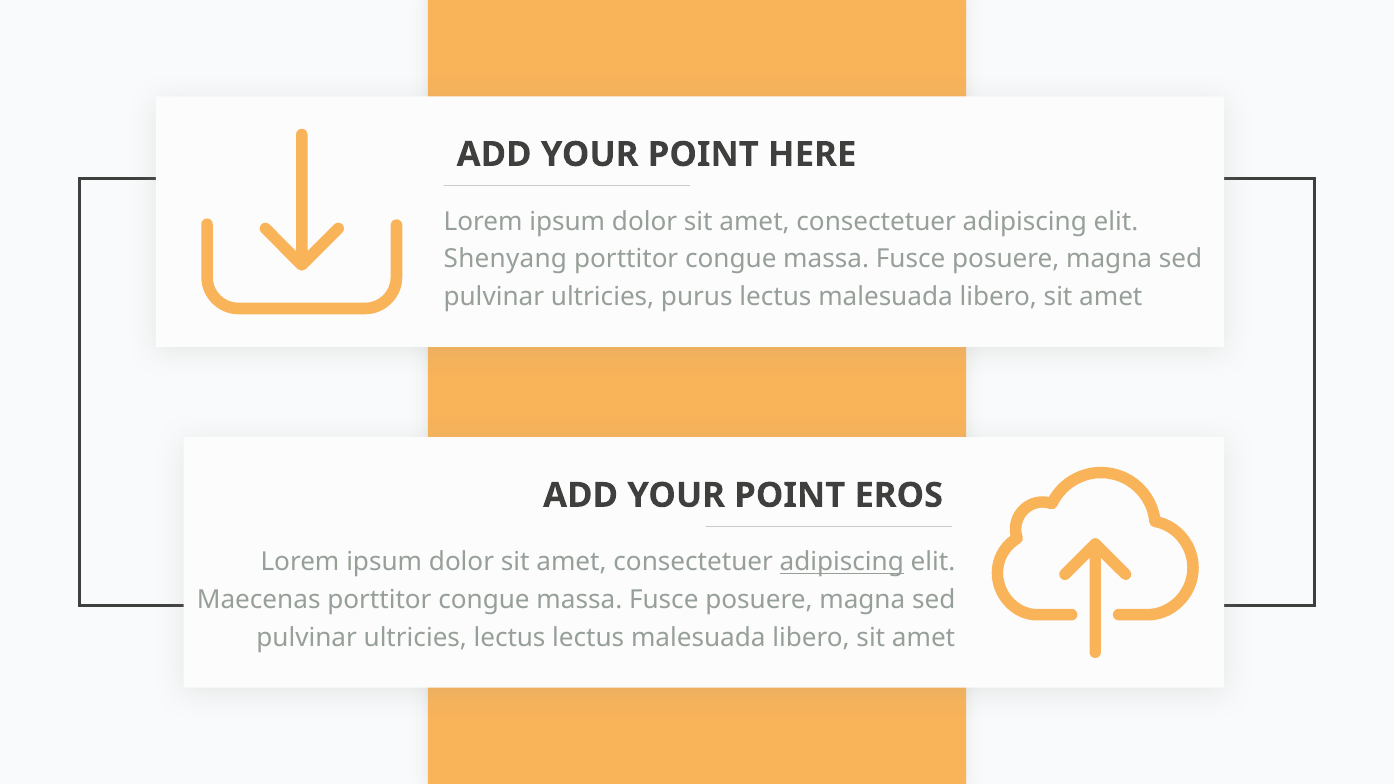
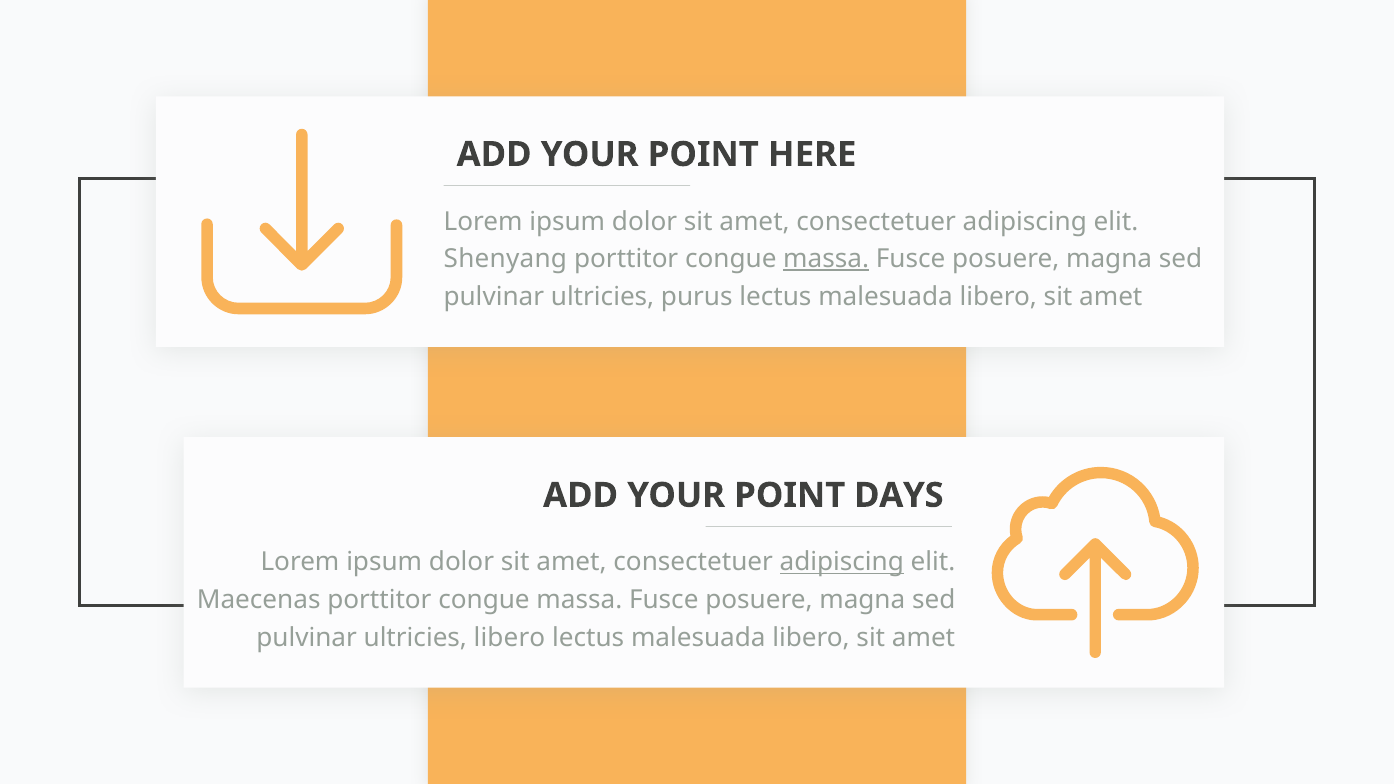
massa underline: none -> present (826, 259)
EROS: EROS -> DAYS (899, 495)
ultricies lectus: lectus -> libero (509, 638)
